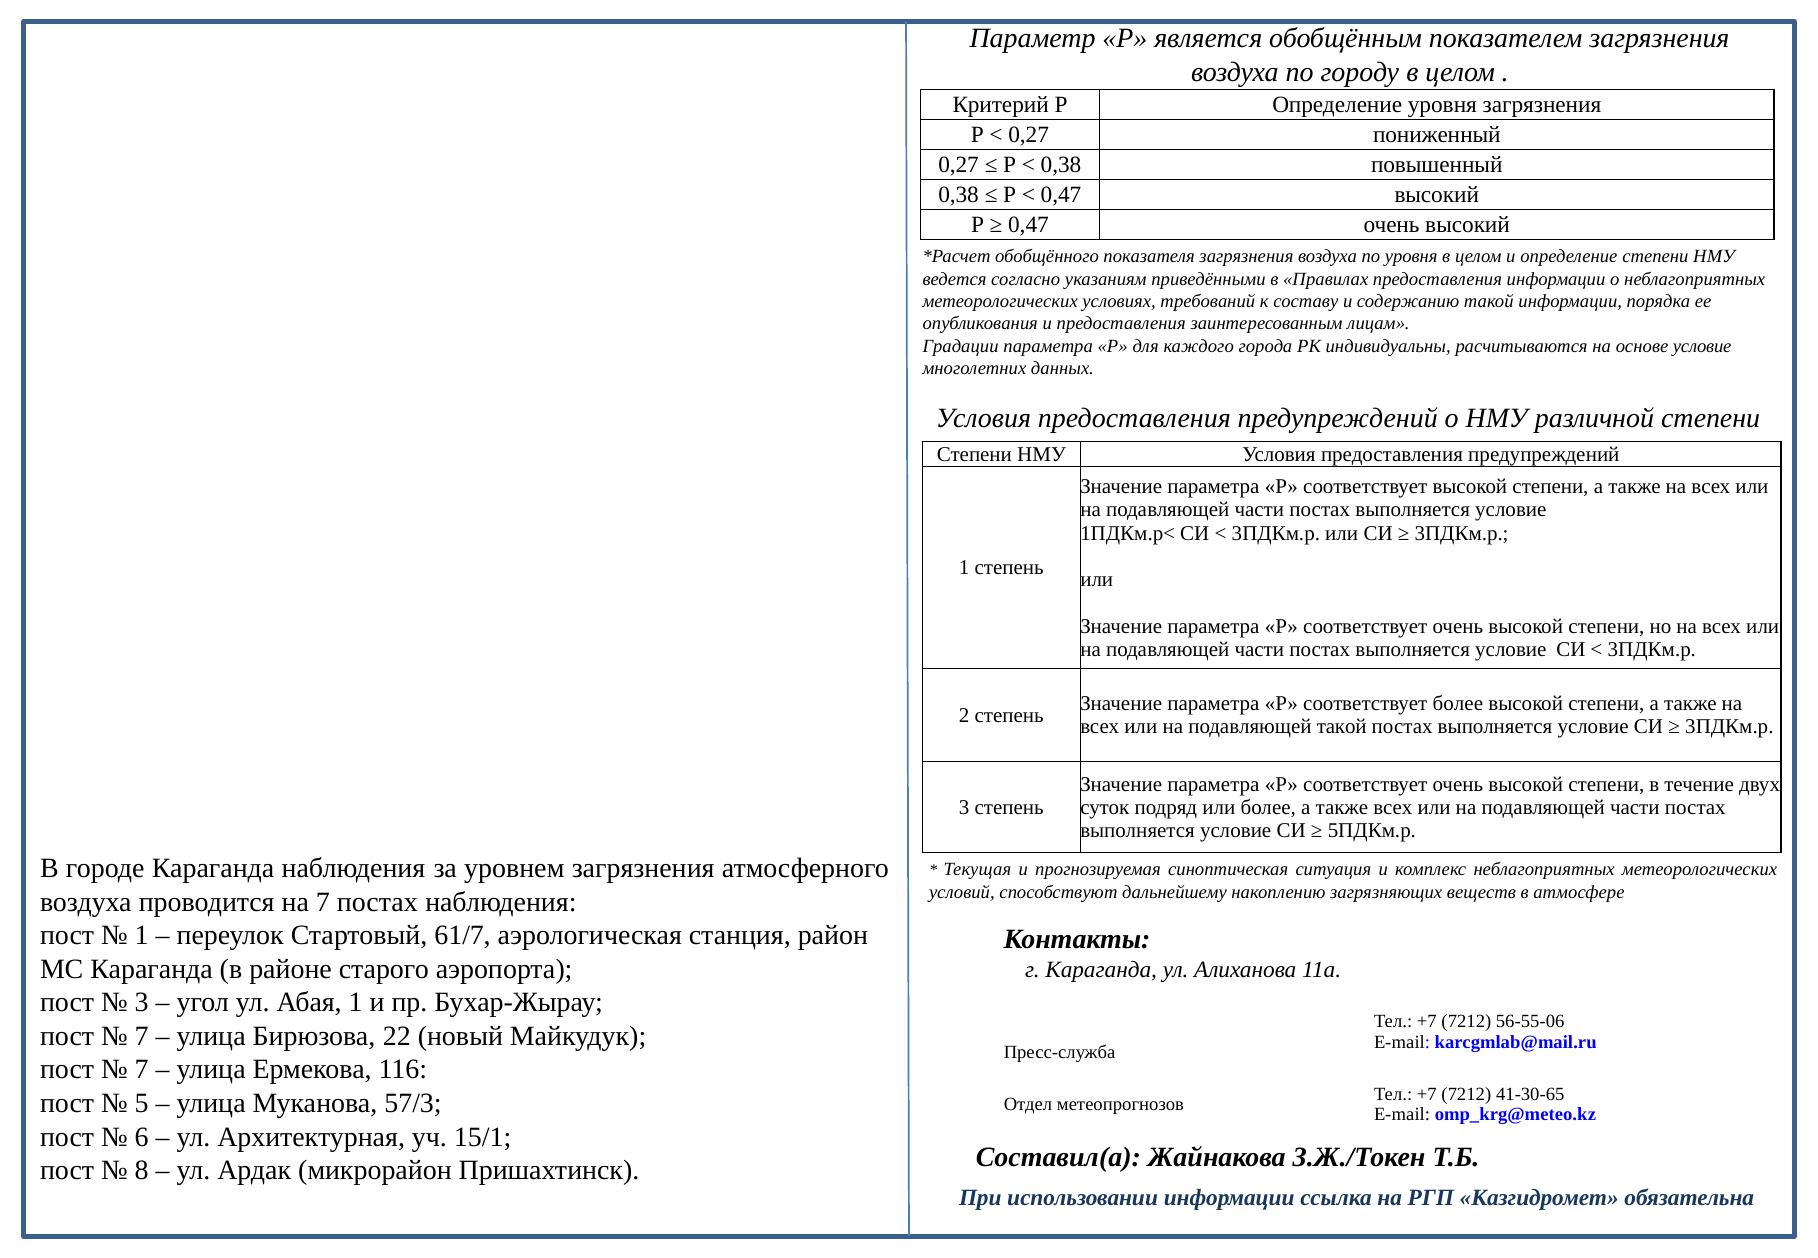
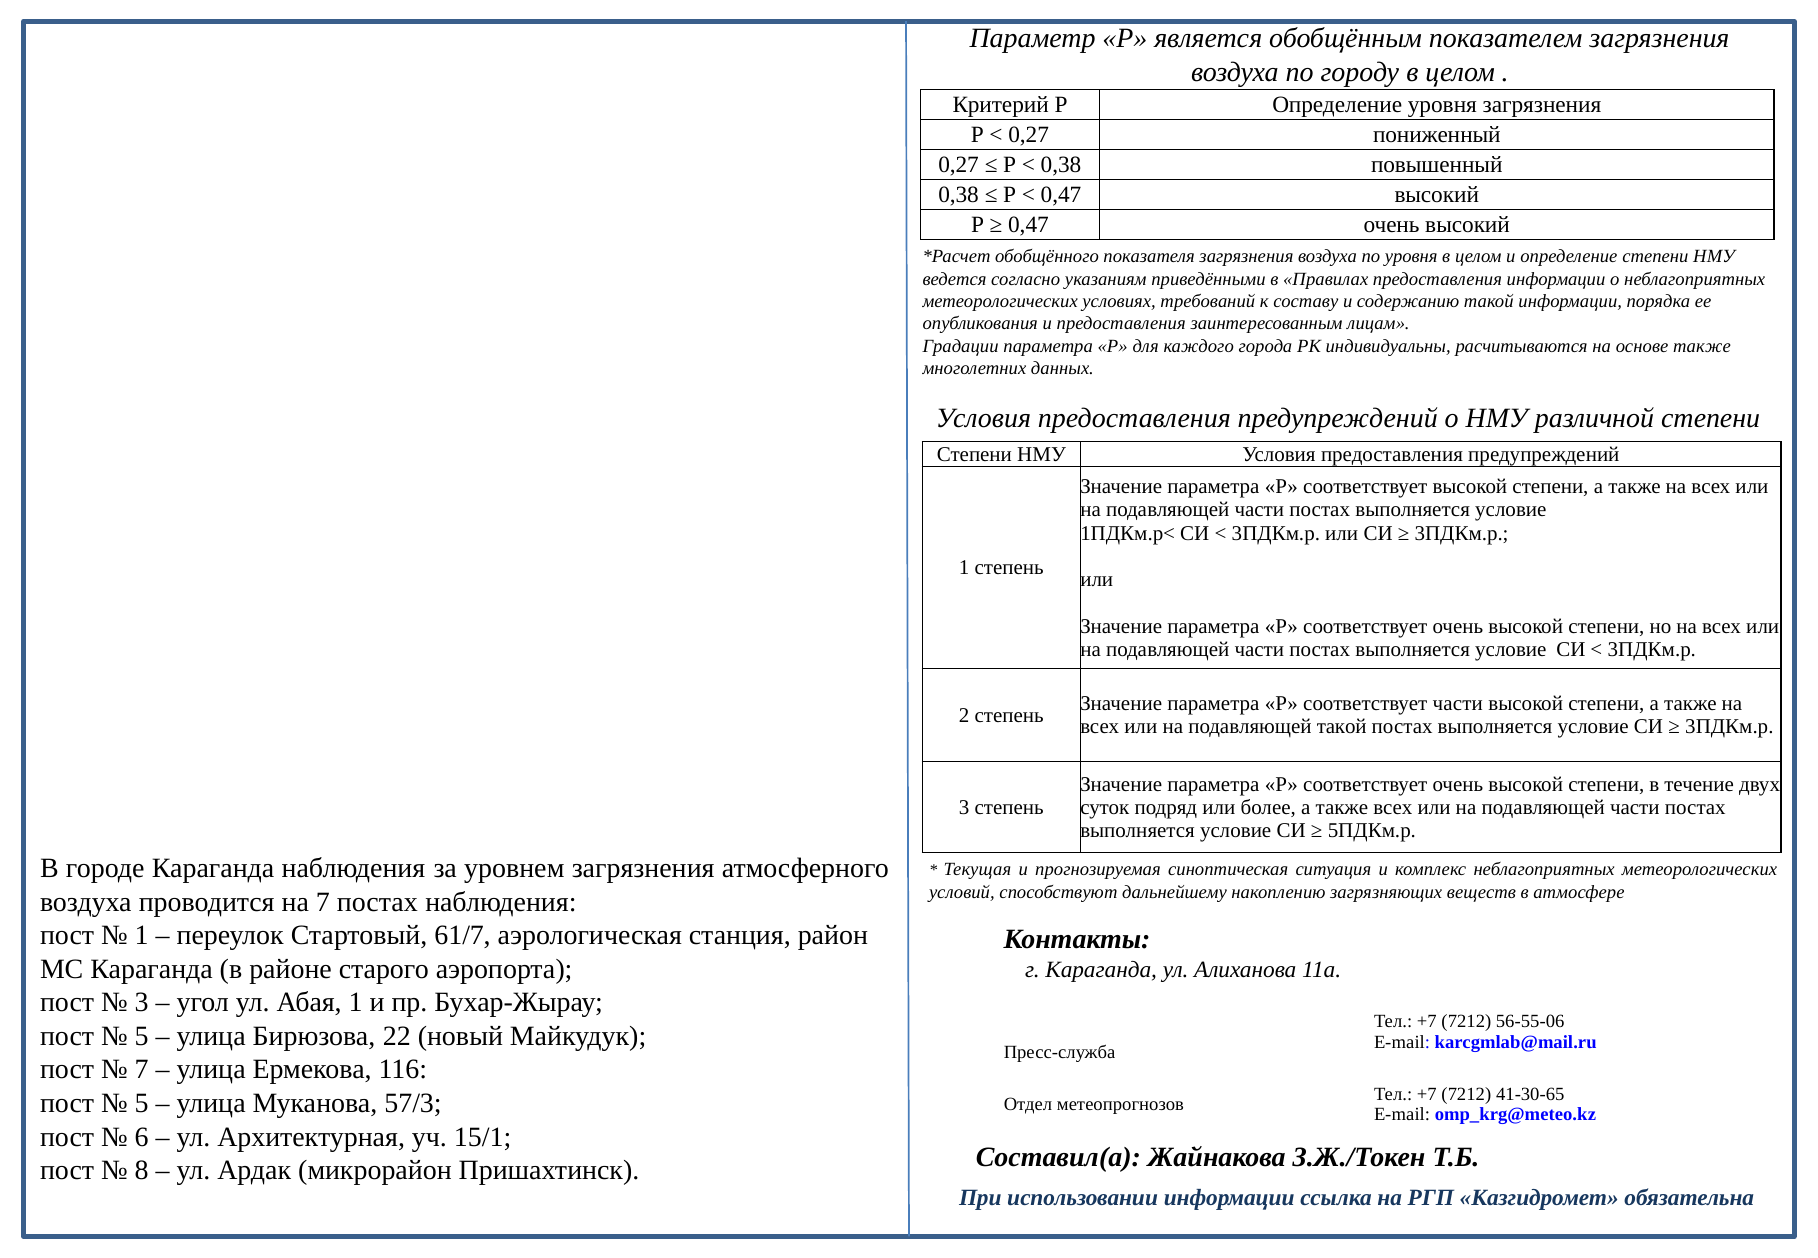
основе условие: условие -> также (1702, 346)
соответствует более: более -> части (1458, 704)
7: 7 -> 5 (142, 1037)
